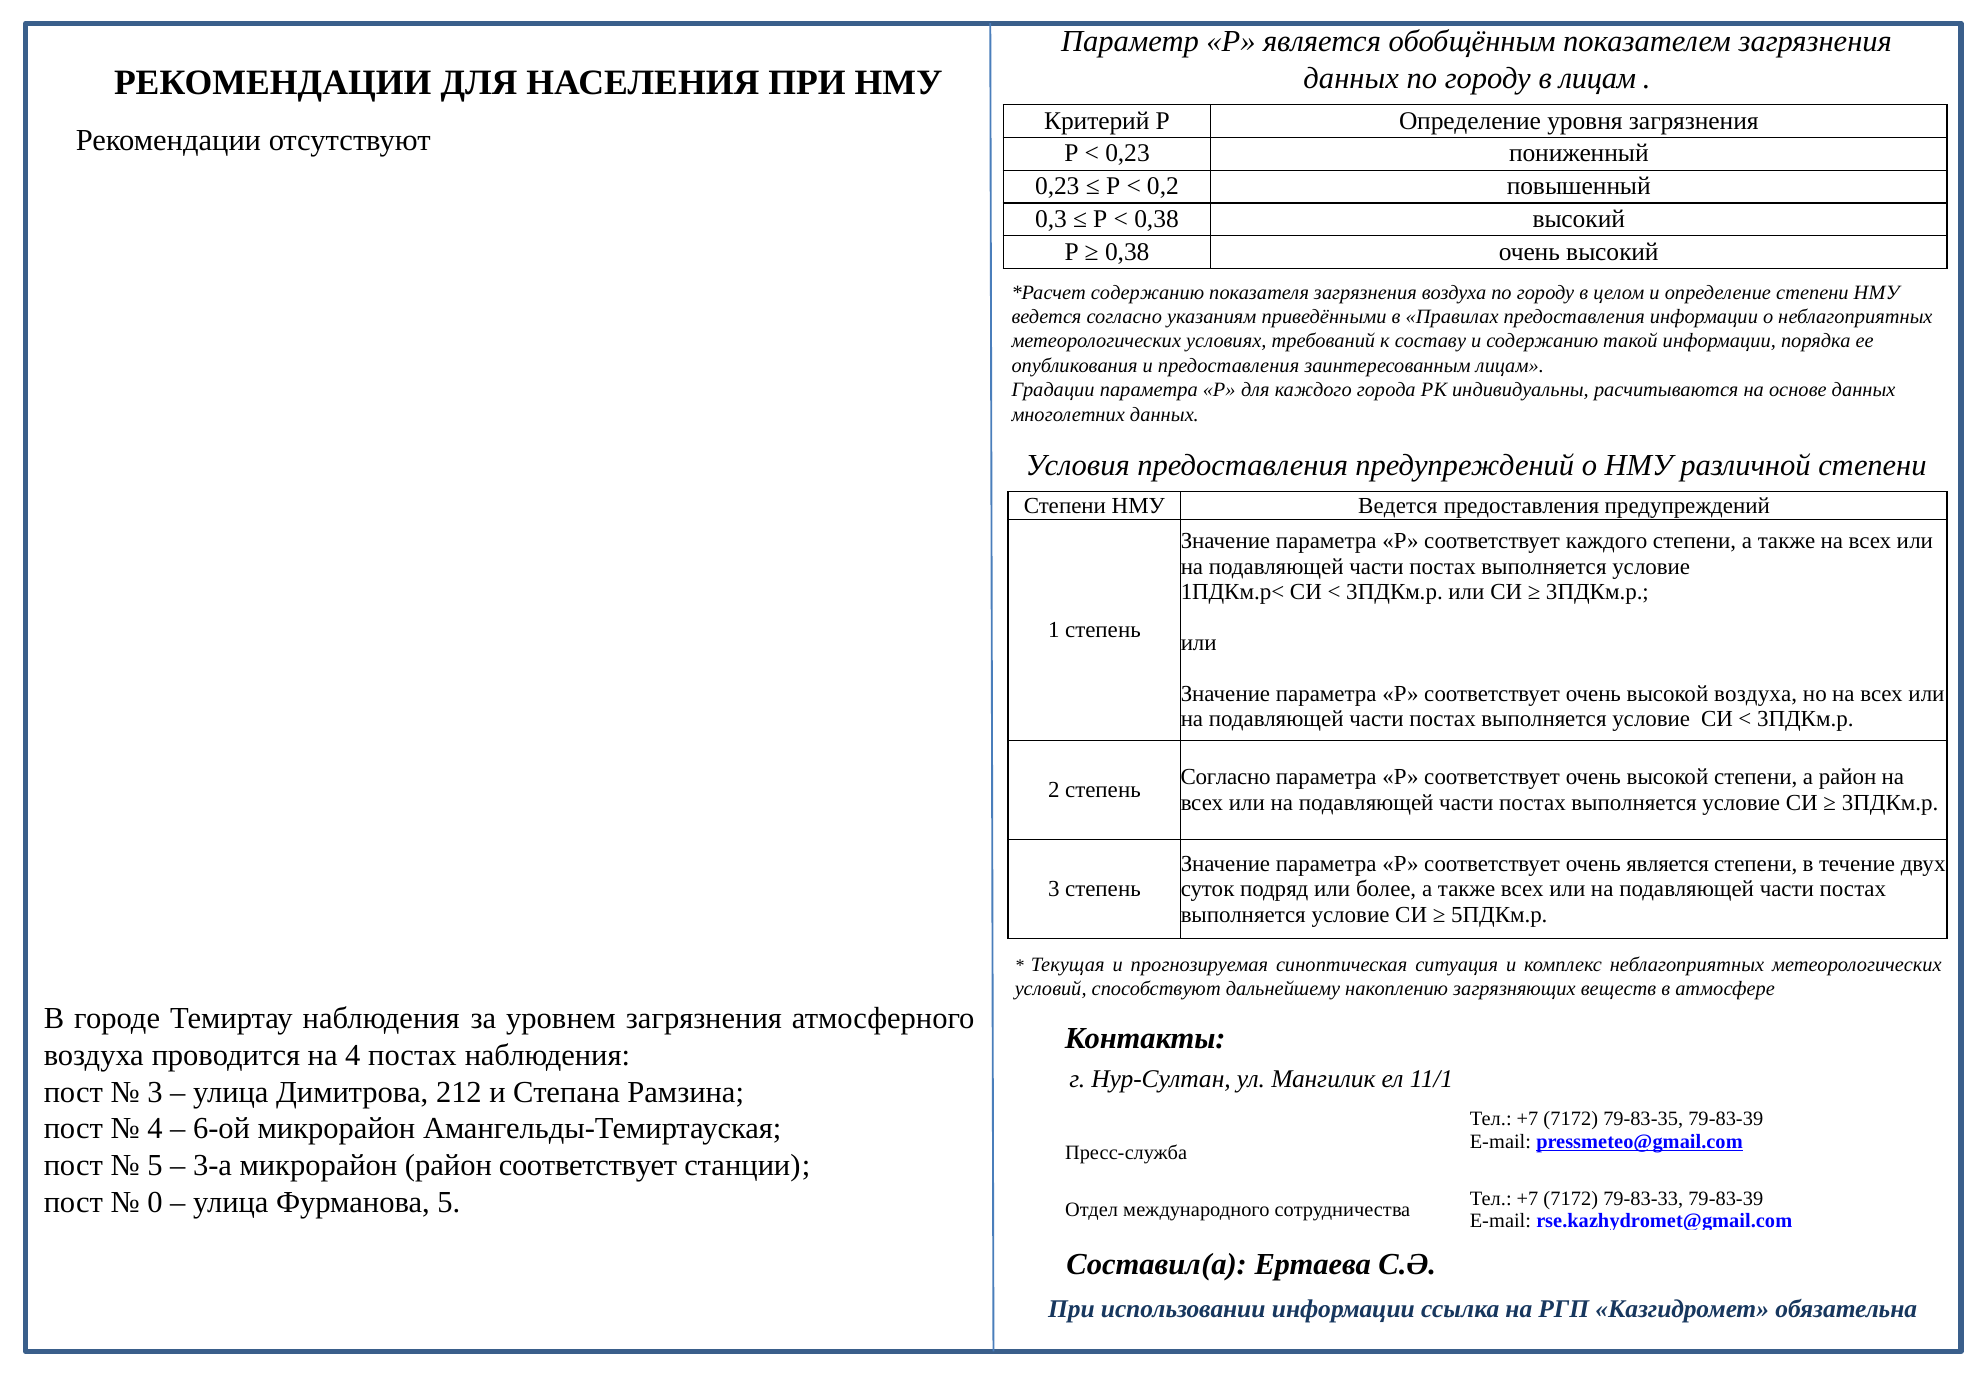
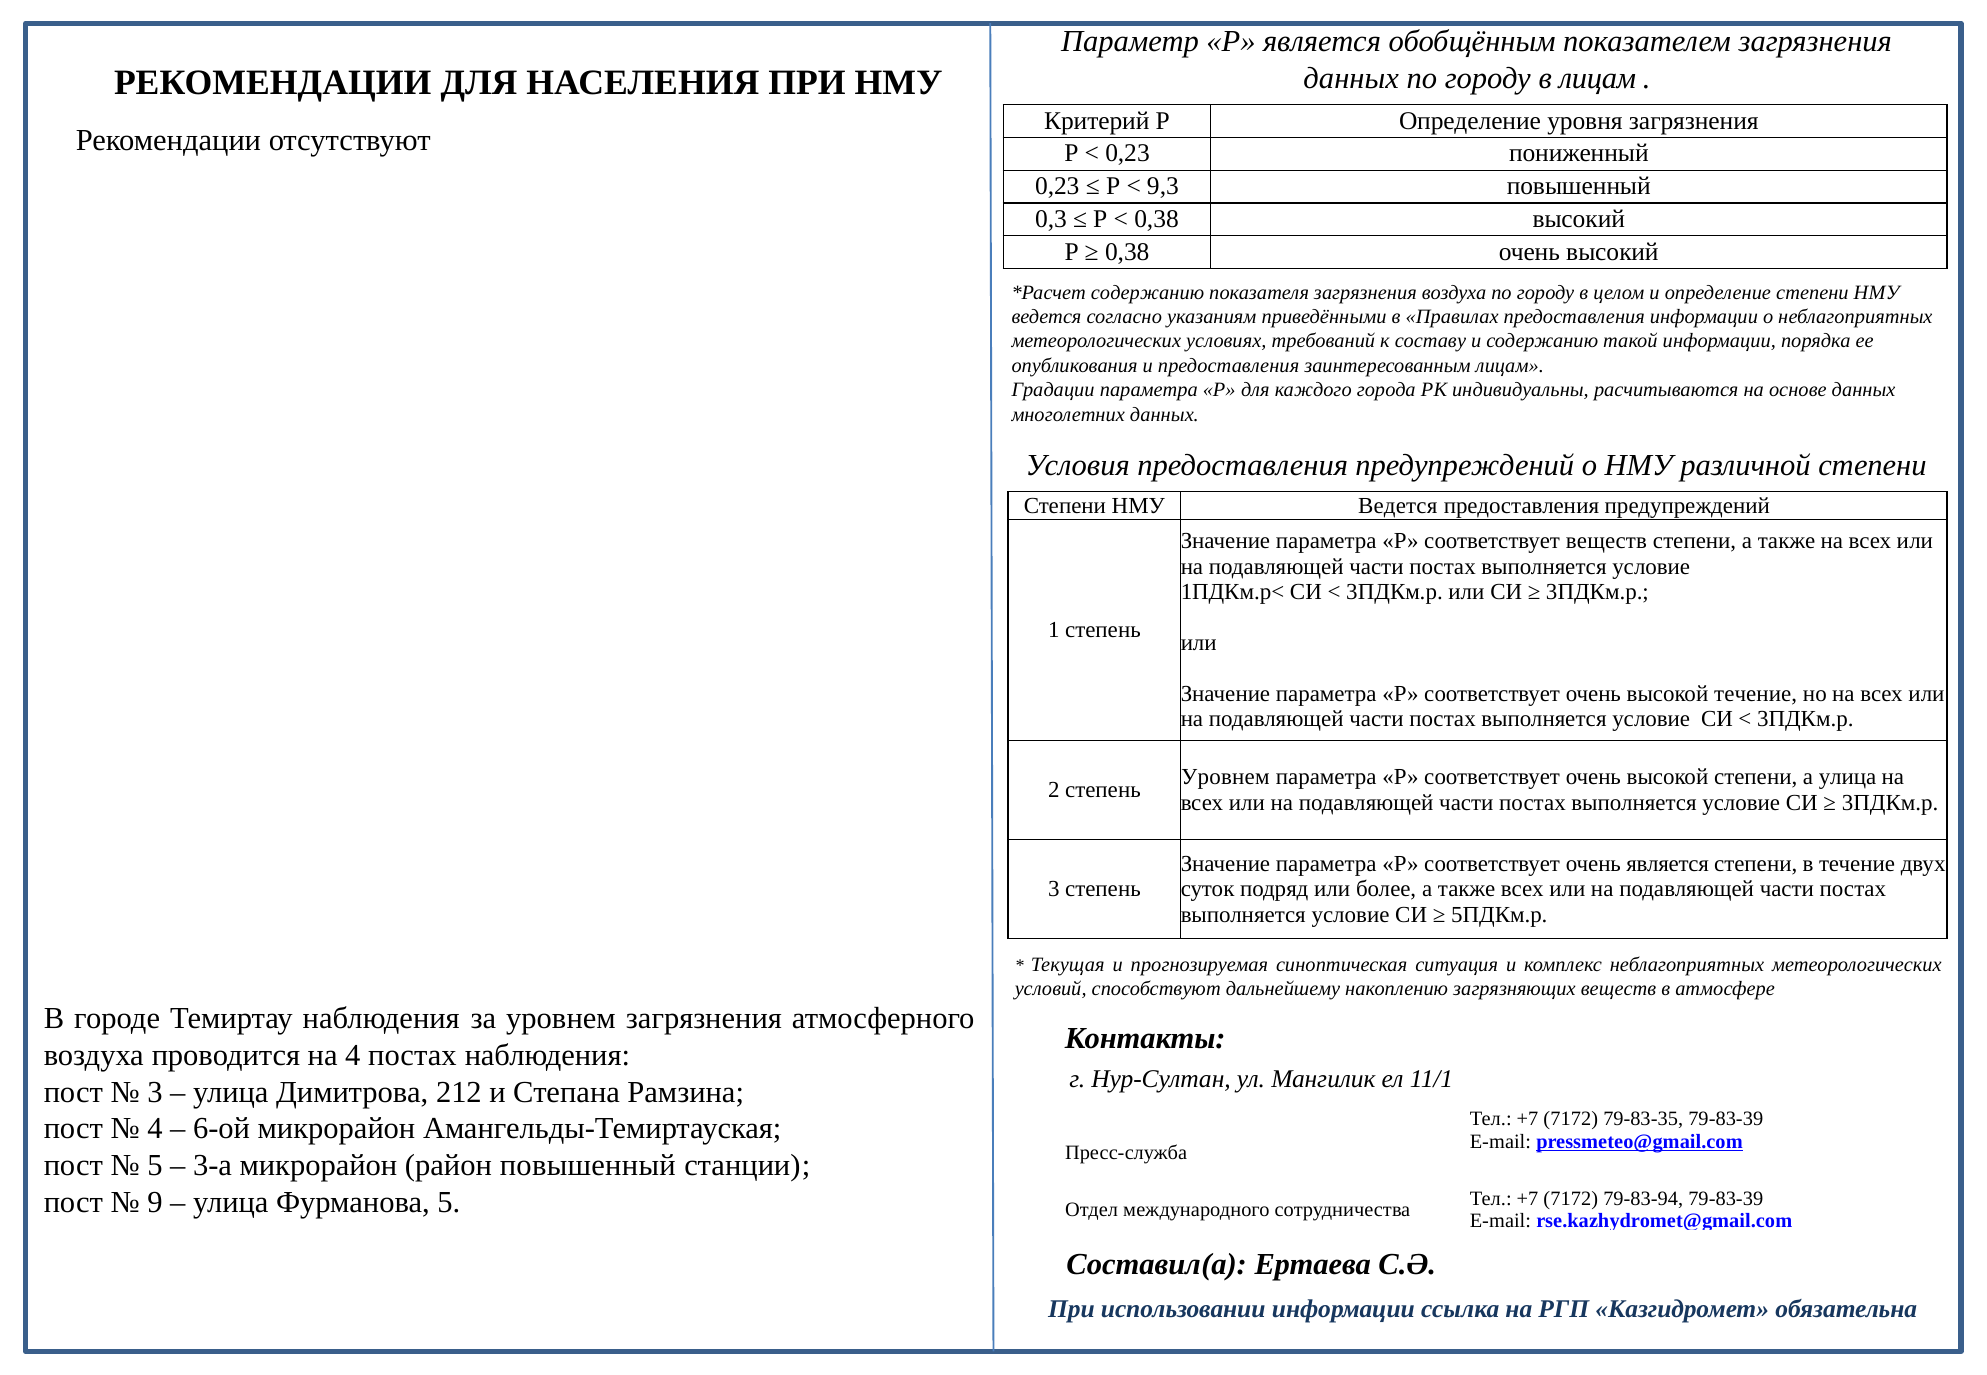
0,2: 0,2 -> 9,3 (1163, 186)
соответствует каждого: каждого -> веществ (1606, 541)
высокой воздуха: воздуха -> течение (1756, 694)
Согласно: Согласно -> Уровнем (1225, 778)
а район: район -> улица (1848, 778)
район соответствует: соответствует -> повышенный (588, 1166)
0: 0 -> 9 (155, 1202)
79-83-33: 79-83-33 -> 79-83-94 (1643, 1199)
